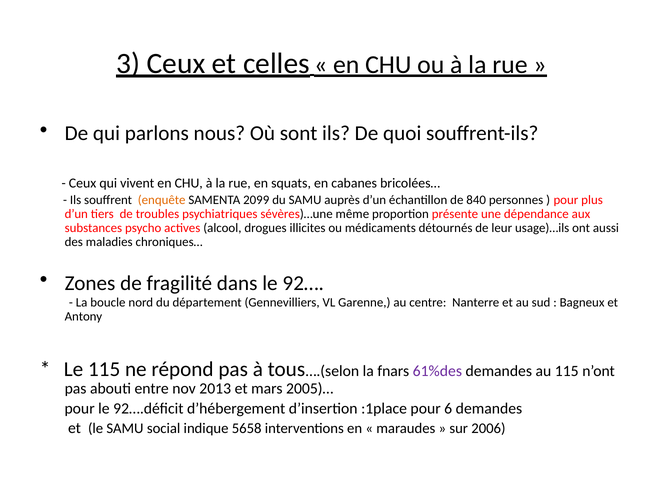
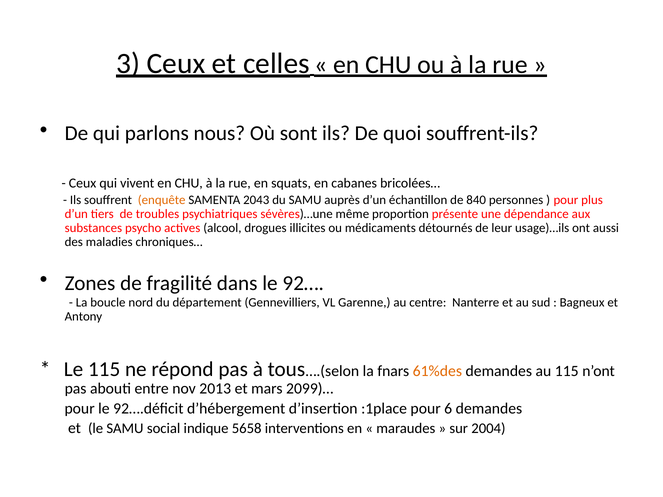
2099: 2099 -> 2043 (256, 200)
61%des colour: purple -> orange (437, 371)
2005)…: 2005)… -> 2099)… (310, 389)
2006: 2006 -> 2004 (488, 429)
